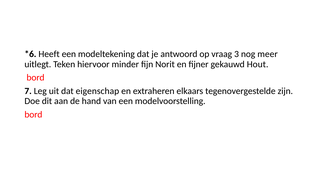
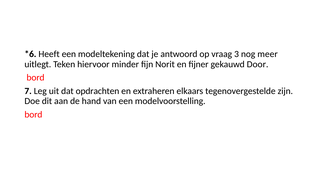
Hout: Hout -> Door (258, 64)
eigenschap: eigenschap -> opdrachten (97, 91)
